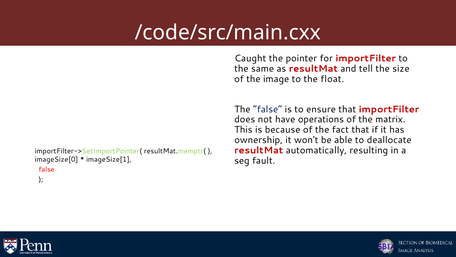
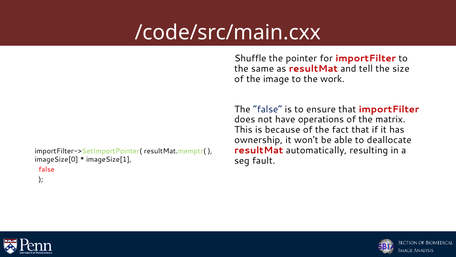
Caught: Caught -> Shuffle (250, 58)
float: float -> work (332, 79)
